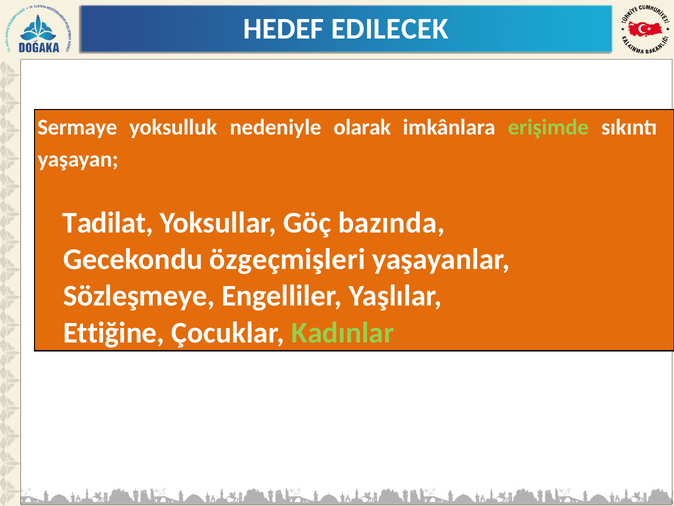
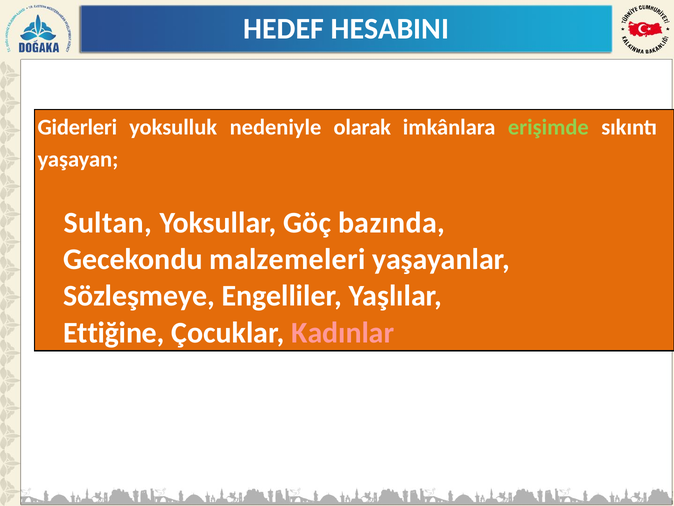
EDILECEK: EDILECEK -> HESABINI (390, 29)
Sermaye: Sermaye -> Giderleri (77, 127)
Tadilat: Tadilat -> Sultan (108, 223)
özgeçmişleri: özgeçmişleri -> malzemeleri (287, 259)
Kadınlar colour: light green -> pink (343, 332)
